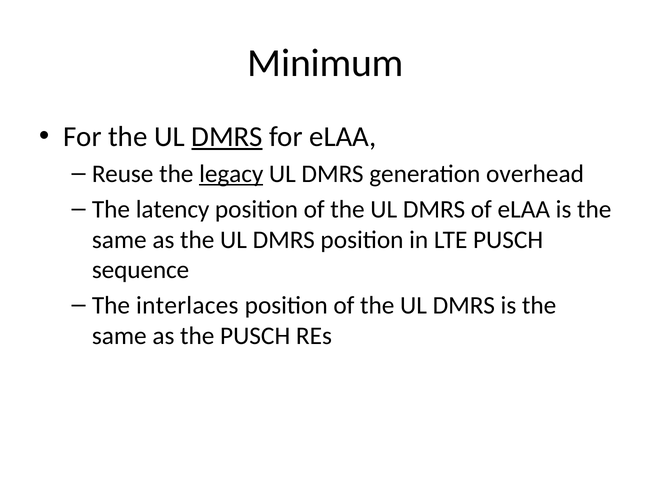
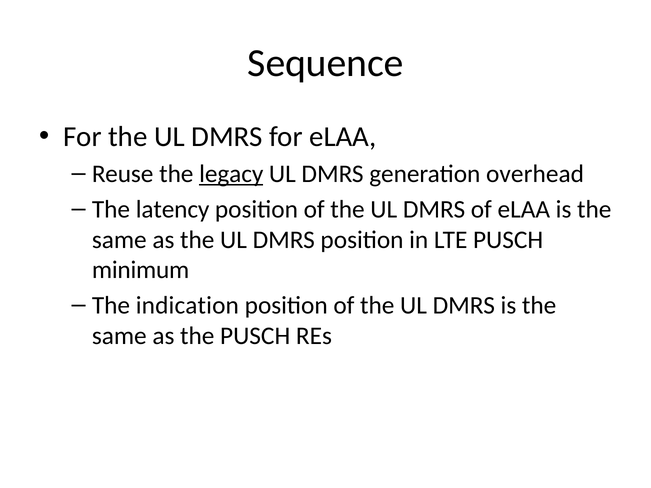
Minimum: Minimum -> Sequence (325, 63)
DMRS underline: present -> none (227, 137)
sequence: sequence -> minimum (141, 270)
interlaces: interlaces -> indication (187, 306)
